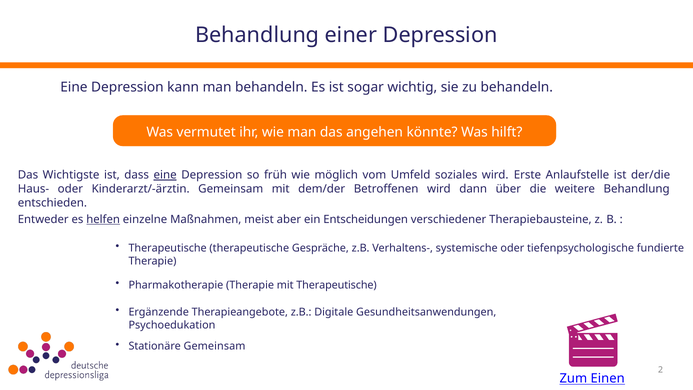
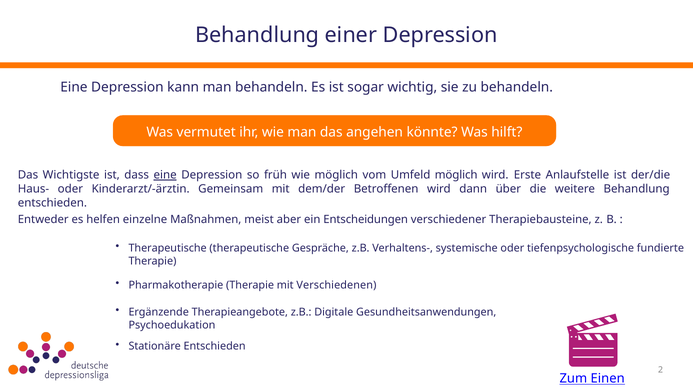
Umfeld soziales: soziales -> möglich (456, 175)
helfen underline: present -> none (103, 219)
mit Therapeutische: Therapeutische -> Verschiedenen (336, 285)
Stationäre Gemeinsam: Gemeinsam -> Entschieden (215, 346)
